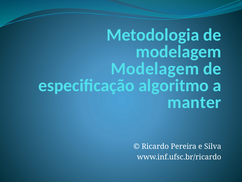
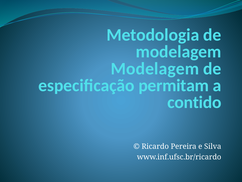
algoritmo: algoritmo -> permitam (174, 85)
manter: manter -> contido (194, 102)
